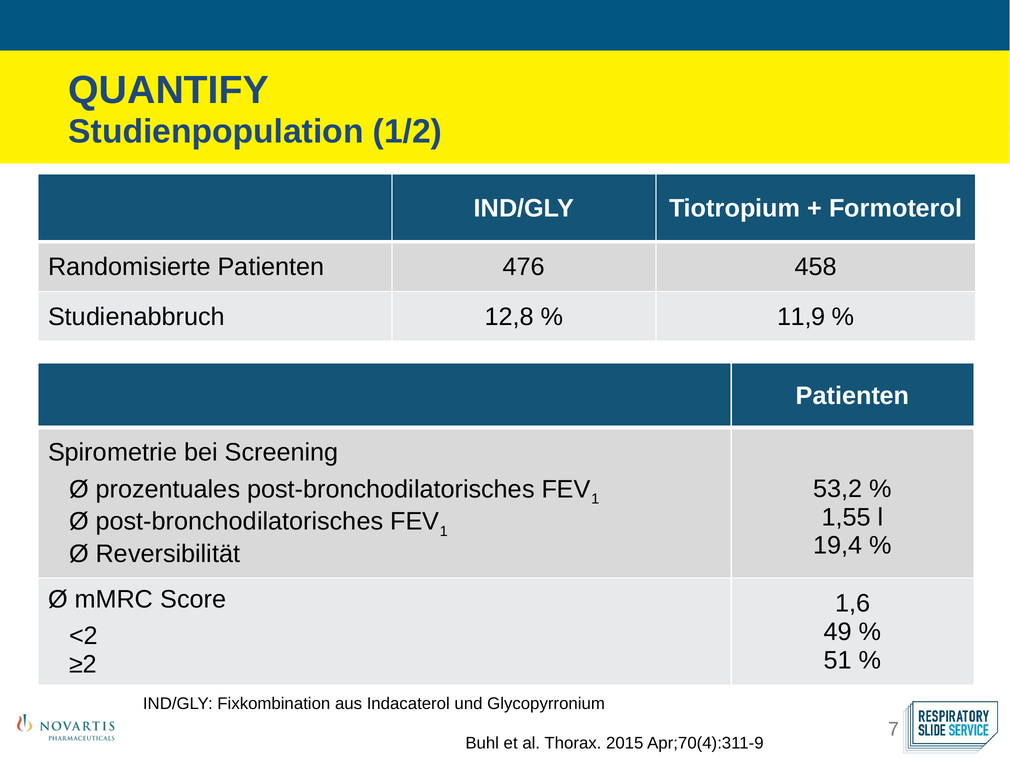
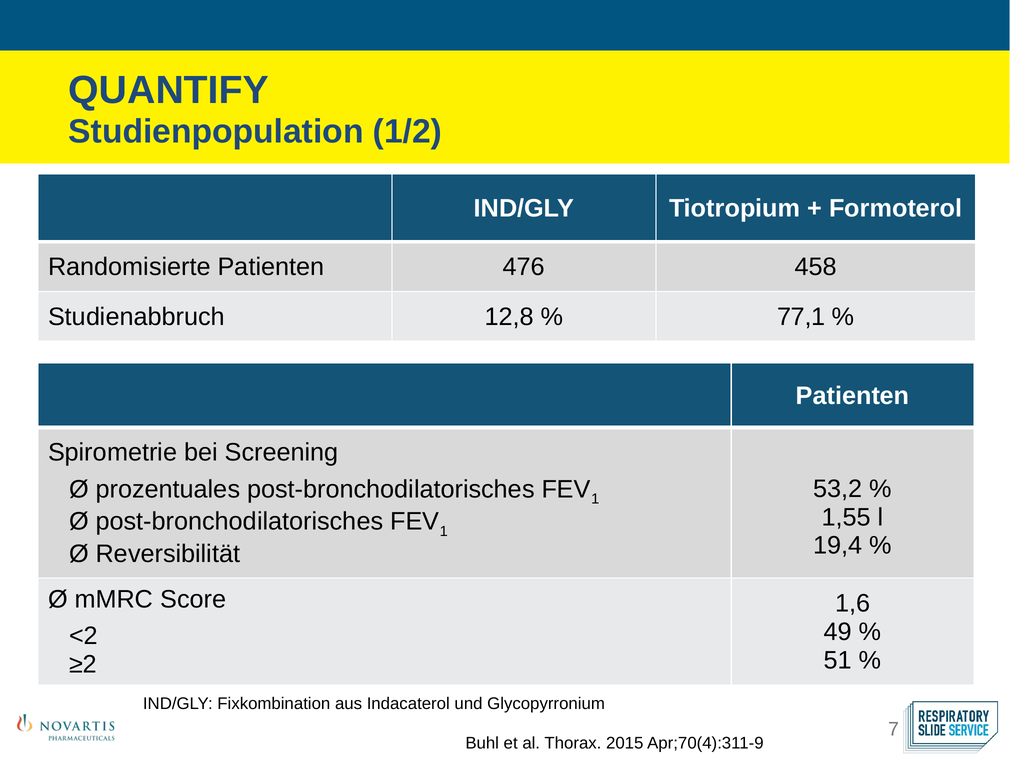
11,9: 11,9 -> 77,1 (801, 316)
